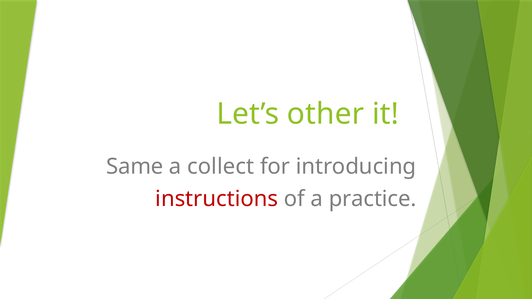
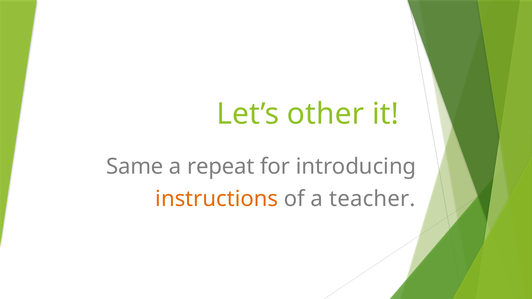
collect: collect -> repeat (221, 167)
instructions colour: red -> orange (217, 199)
practice: practice -> teacher (372, 199)
